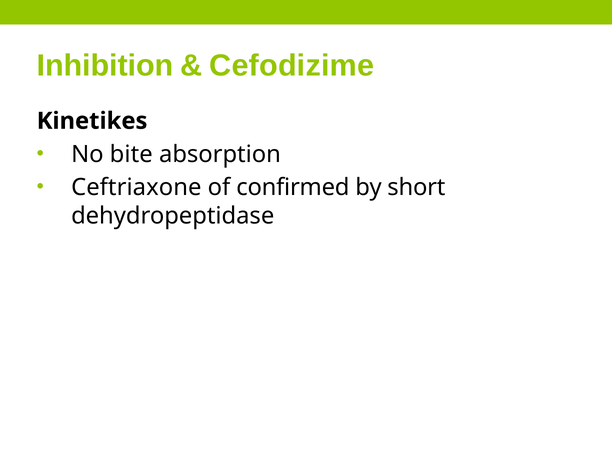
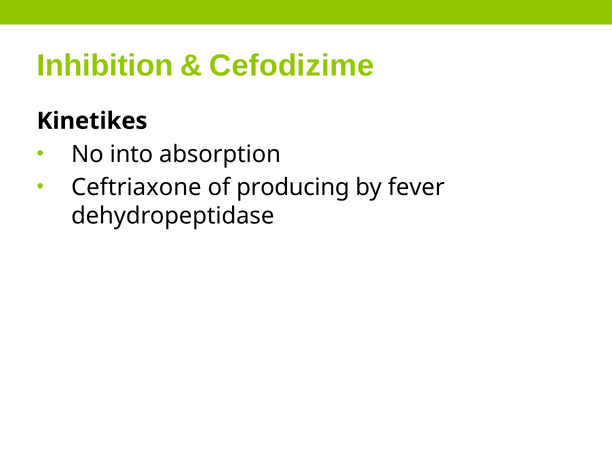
bite: bite -> into (131, 154)
confirmed: confirmed -> producing (293, 188)
short: short -> fever (416, 188)
